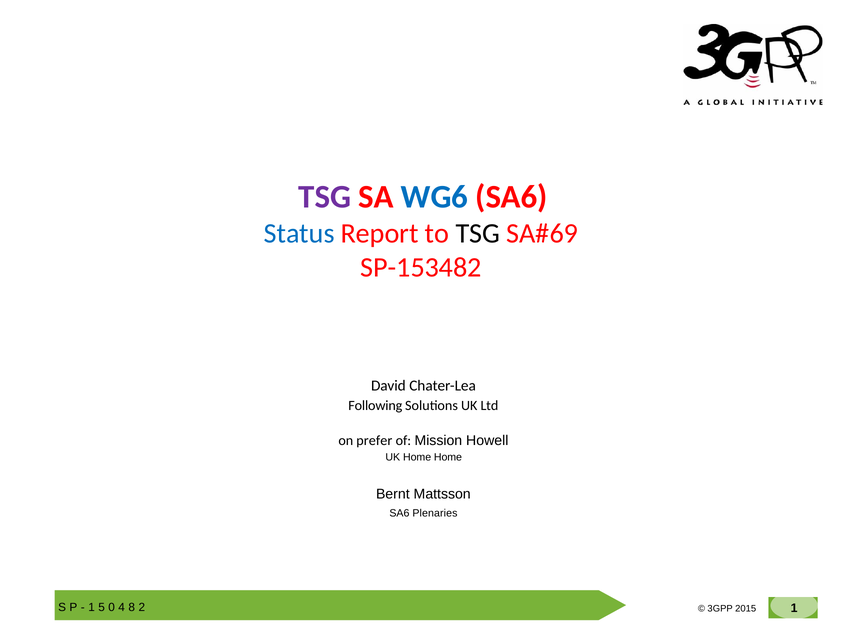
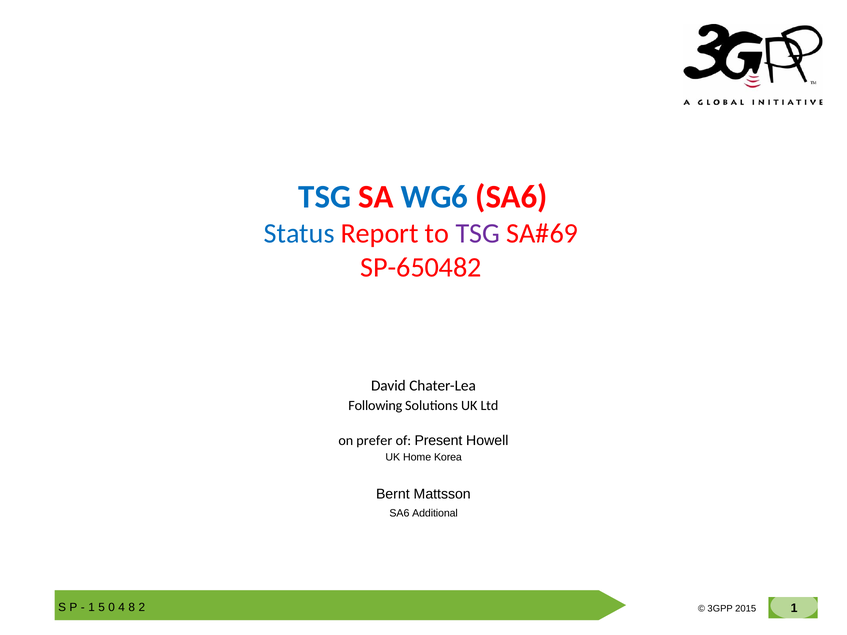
TSG colour: purple -> blue (325, 197)
TSG colour: black -> purple (478, 233)
SP-153482: SP-153482 -> SP-650482 (421, 267)
Mission: Mission -> Present (438, 441)
Home Home: Home -> Korea (448, 458)
Plenaries: Plenaries -> Additional (435, 513)
